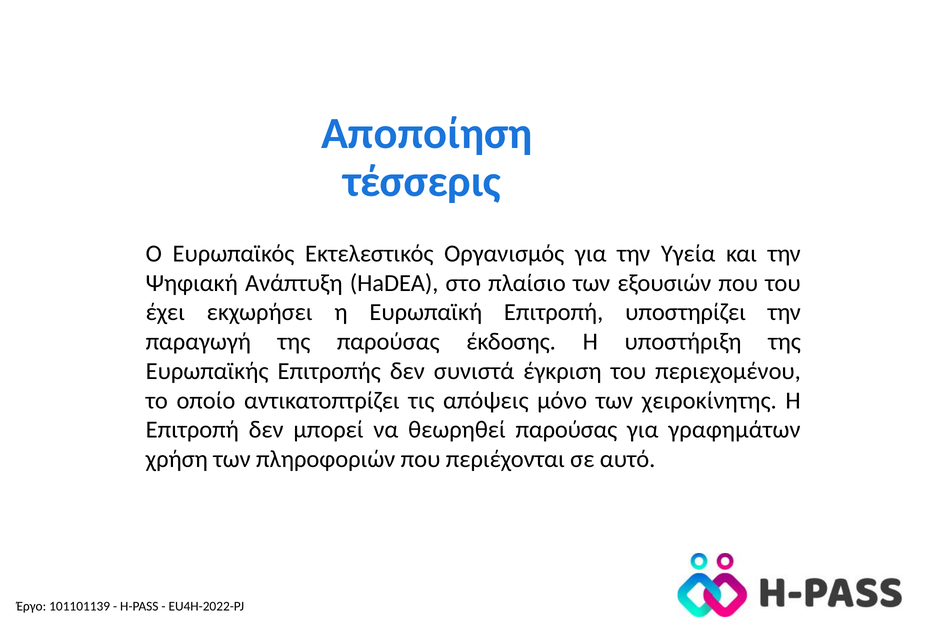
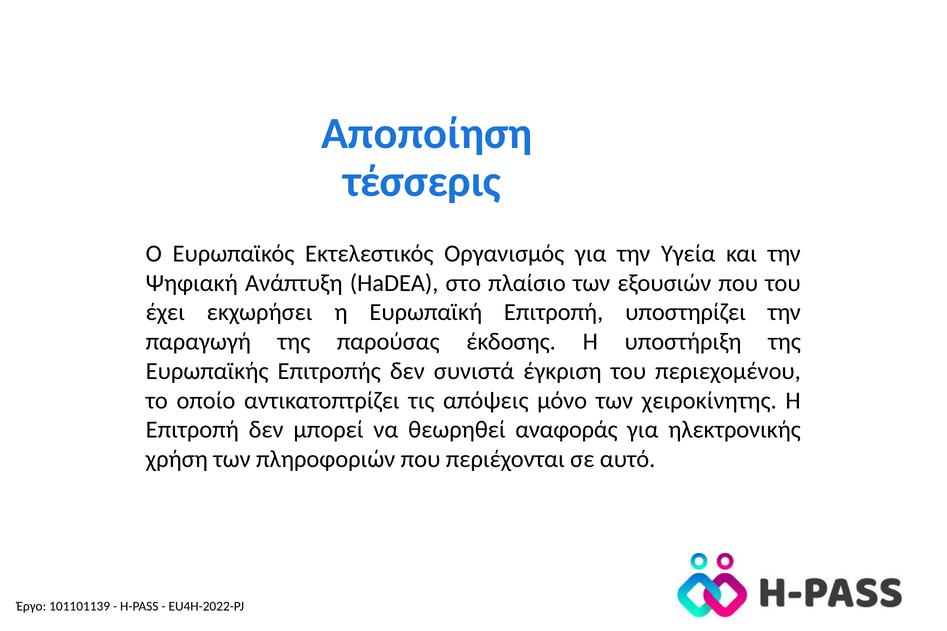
θεωρηθεί παρούσας: παρούσας -> αναφοράς (566, 430)
γραφημάτων: γραφημάτων -> ηλεκτρονικής (735, 430)
